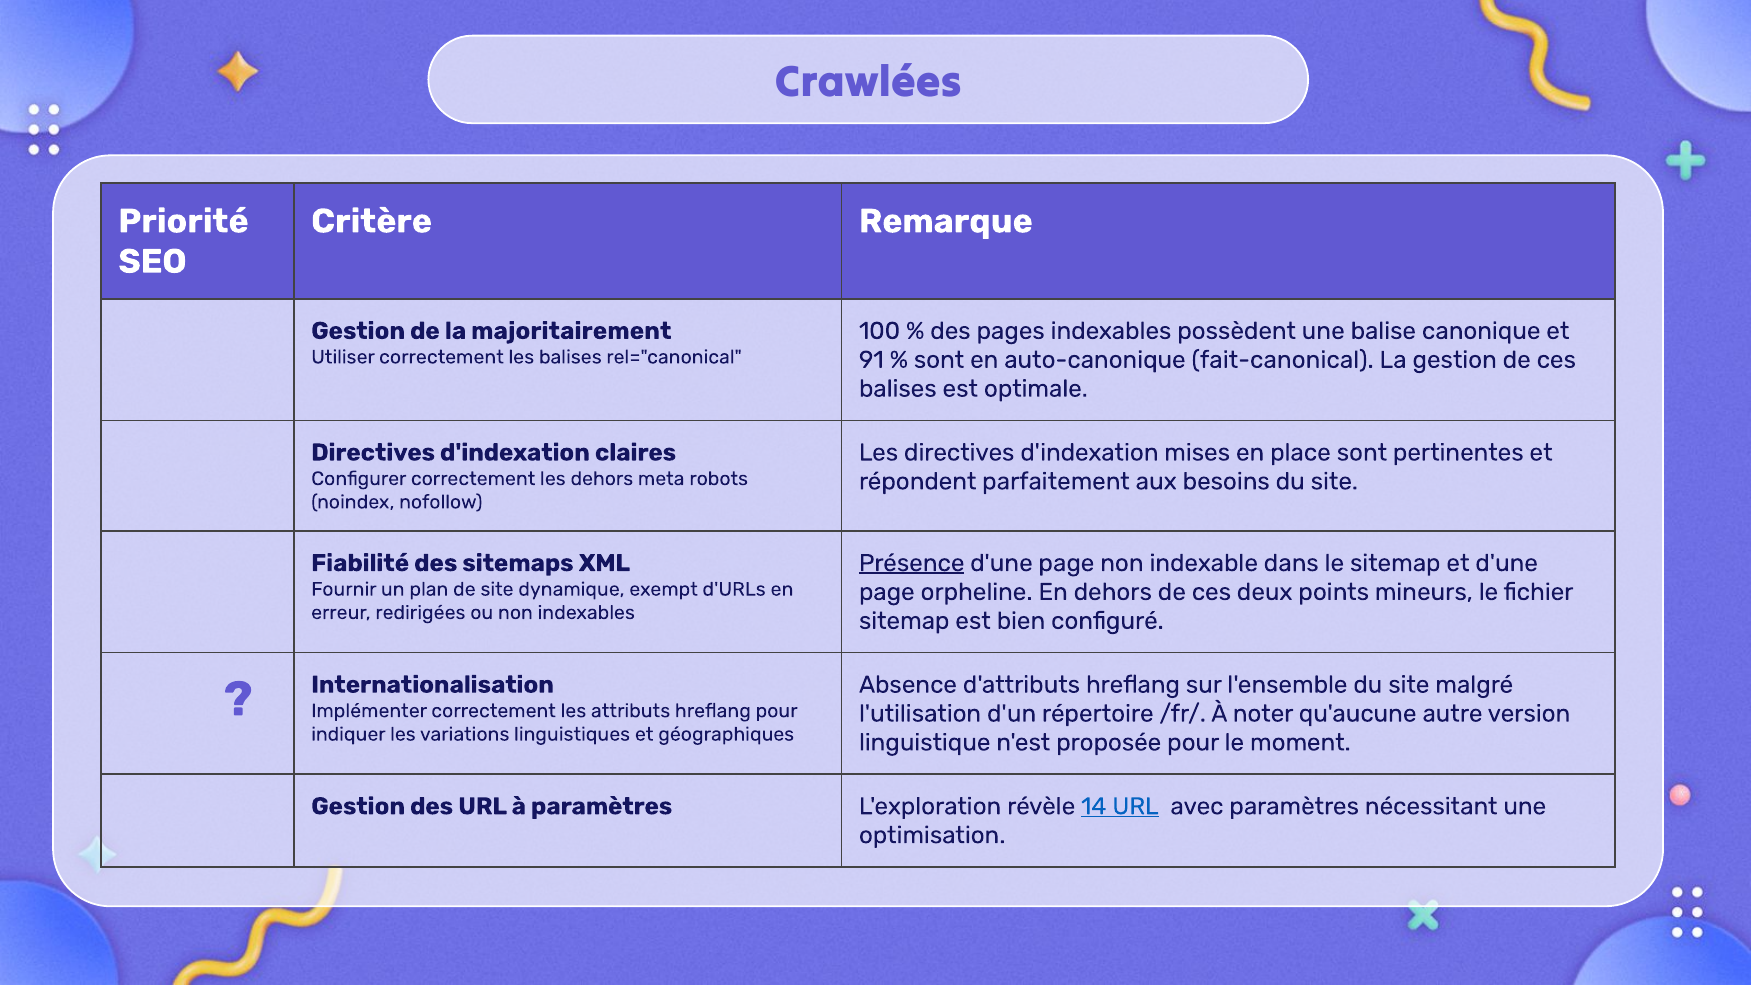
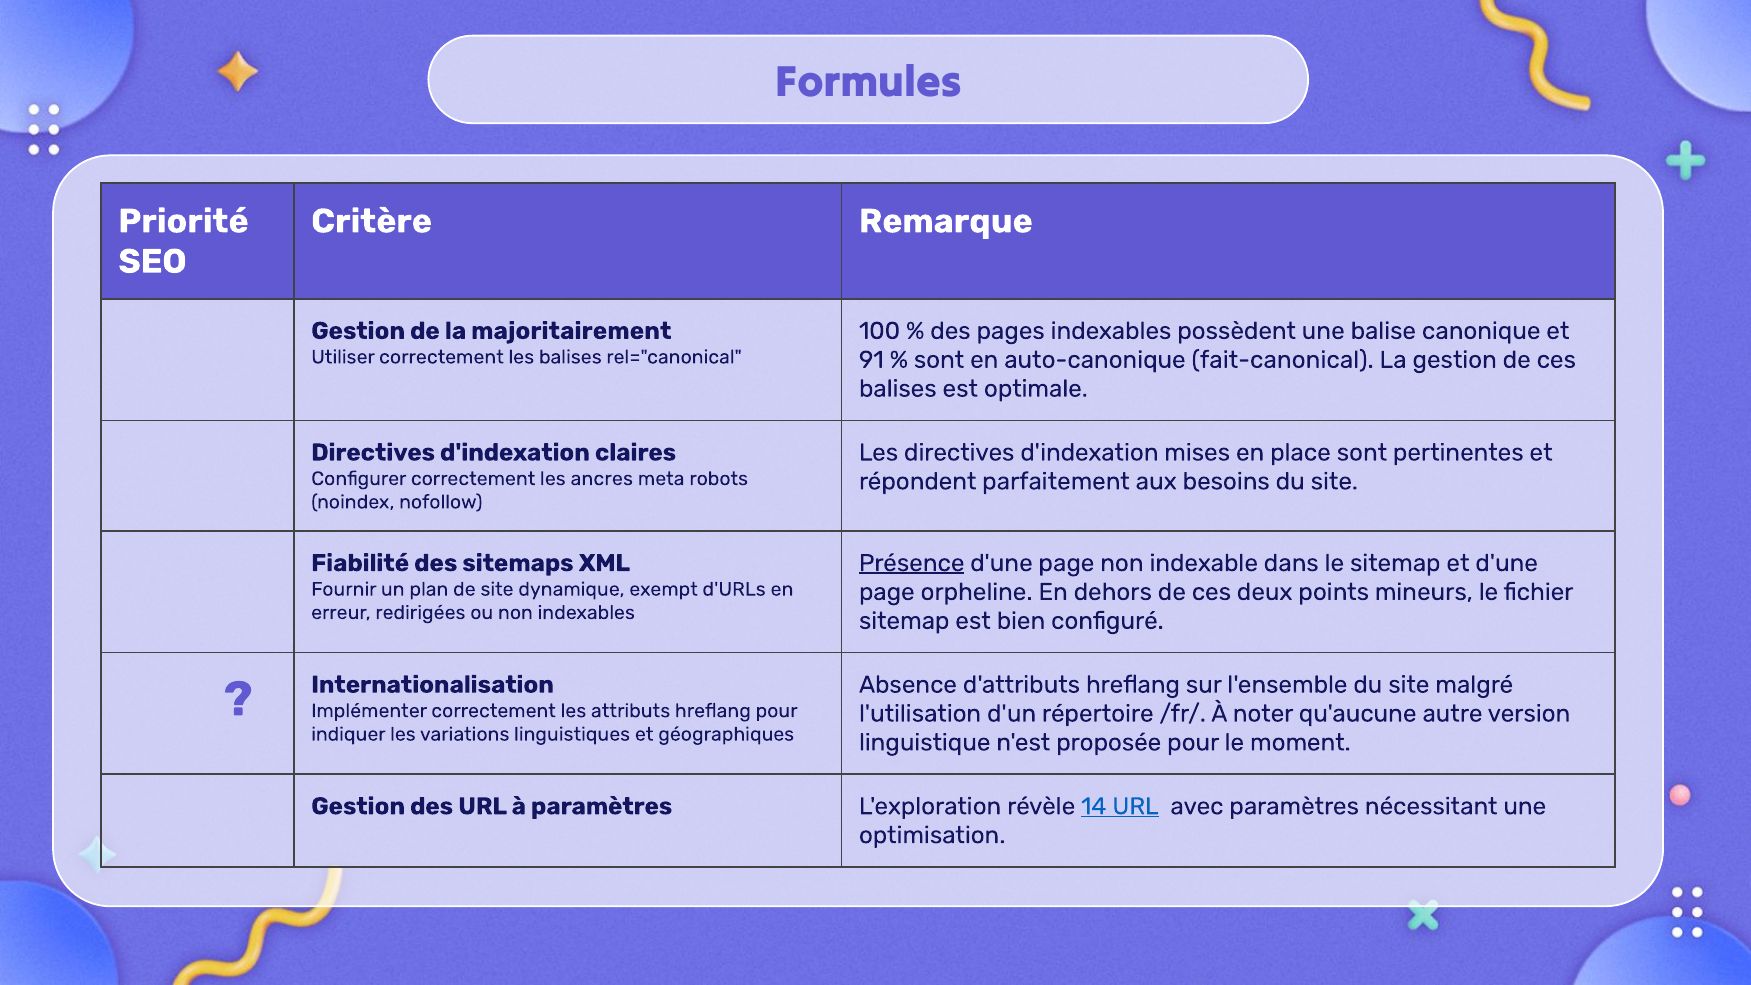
Crawlées: Crawlées -> Formules (868, 82)
les dehors: dehors -> ancres (602, 479)
